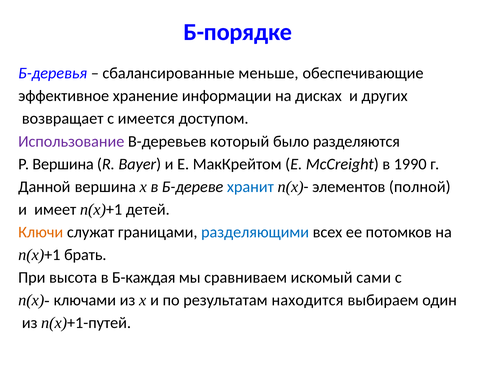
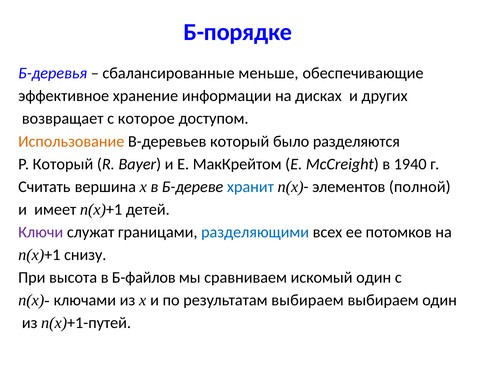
имеется: имеется -> которое (146, 118)
Использование colour: purple -> orange (71, 141)
Р Вершина: Вершина -> Который (63, 164)
1990: 1990 -> 1940 (410, 164)
Данной: Данной -> Считать (44, 186)
Ключи colour: orange -> purple (41, 232)
брать: брать -> снизу (85, 254)
Б-каждая: Б-каждая -> Б-файлов (144, 277)
искомый сами: сами -> один (374, 277)
результатам находится: находится -> выбираем (308, 300)
